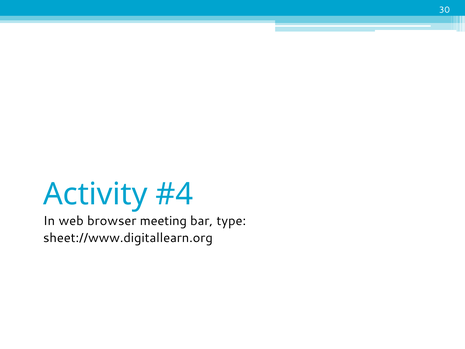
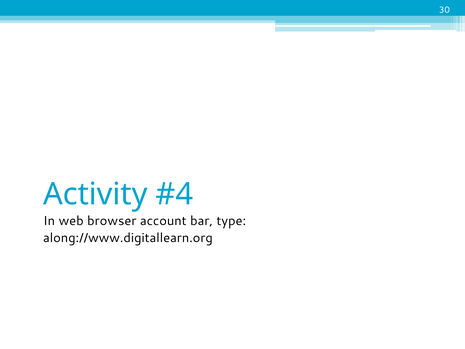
meeting: meeting -> account (163, 221)
sheet://www.digitallearn.org: sheet://www.digitallearn.org -> along://www.digitallearn.org (128, 238)
